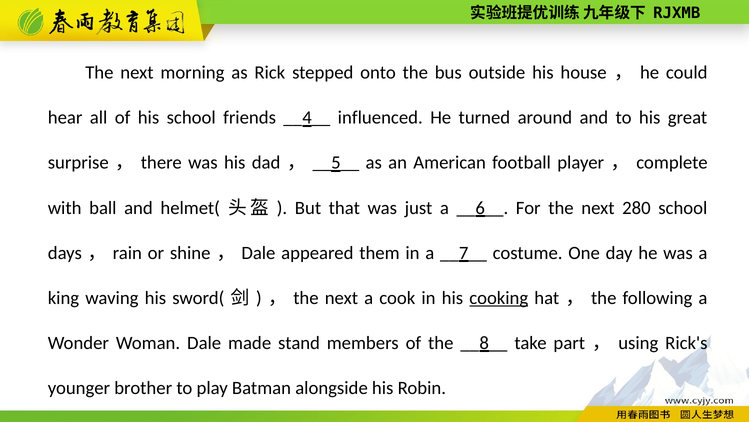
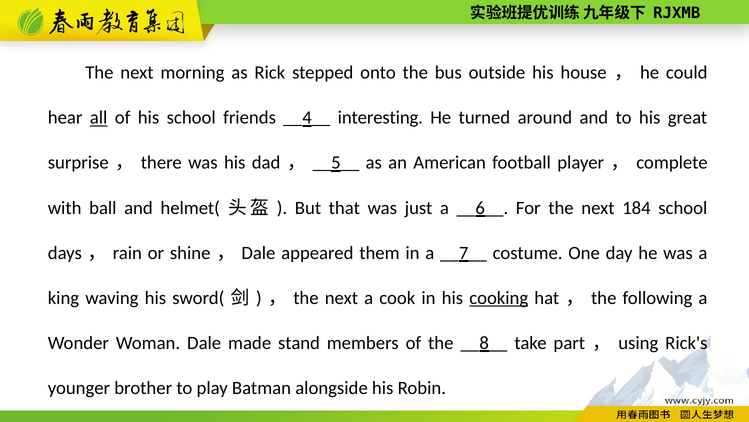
all underline: none -> present (99, 118)
influenced: influenced -> interesting (380, 118)
280: 280 -> 184 (636, 207)
